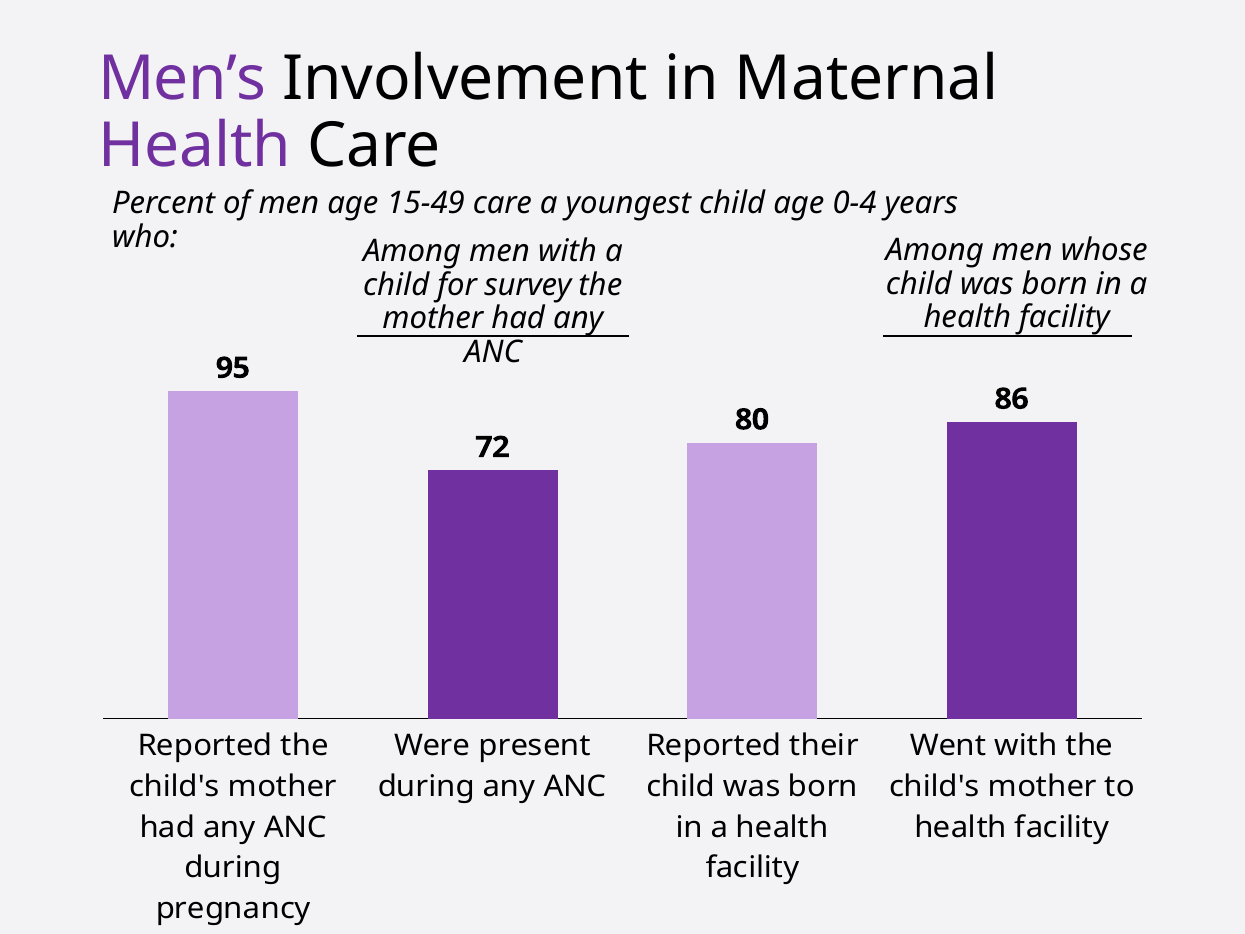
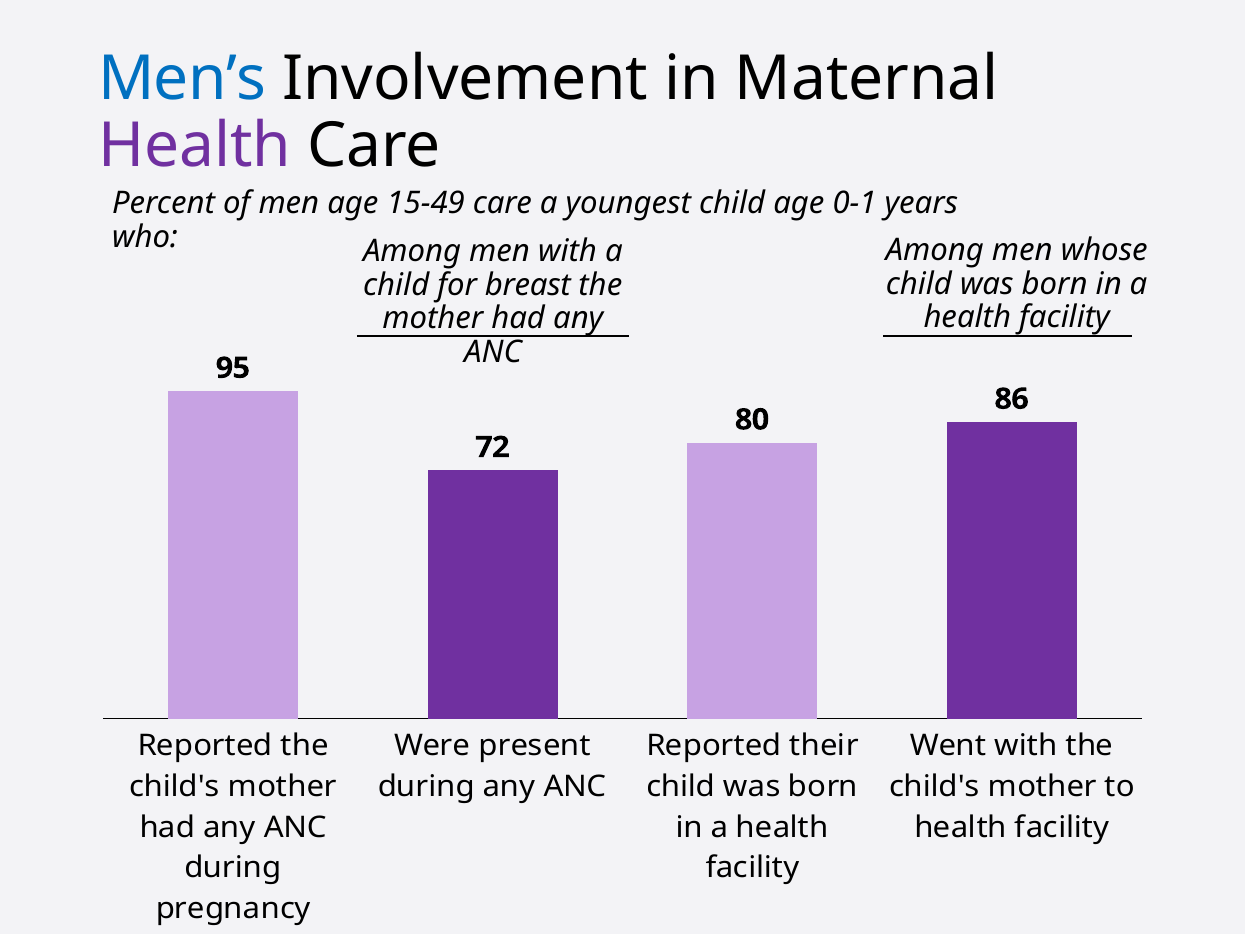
Men’s colour: purple -> blue (182, 79)
0-4: 0-4 -> 0-1 (855, 203)
survey: survey -> breast (528, 285)
